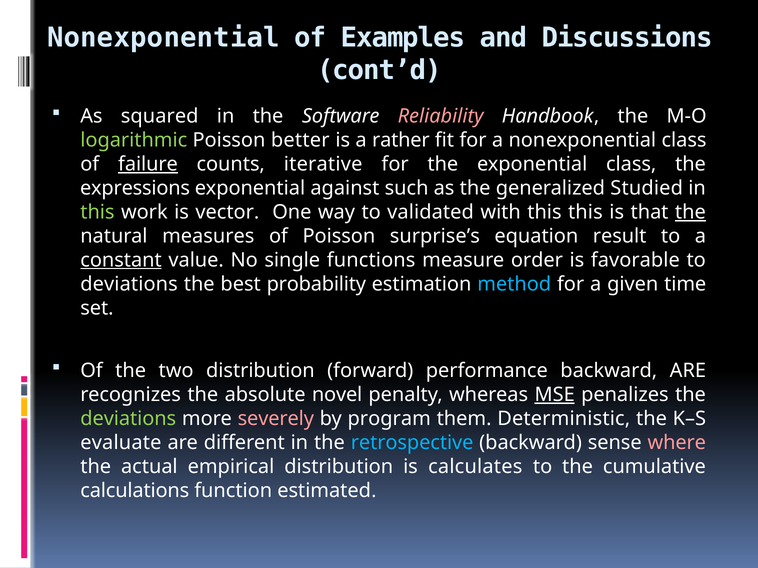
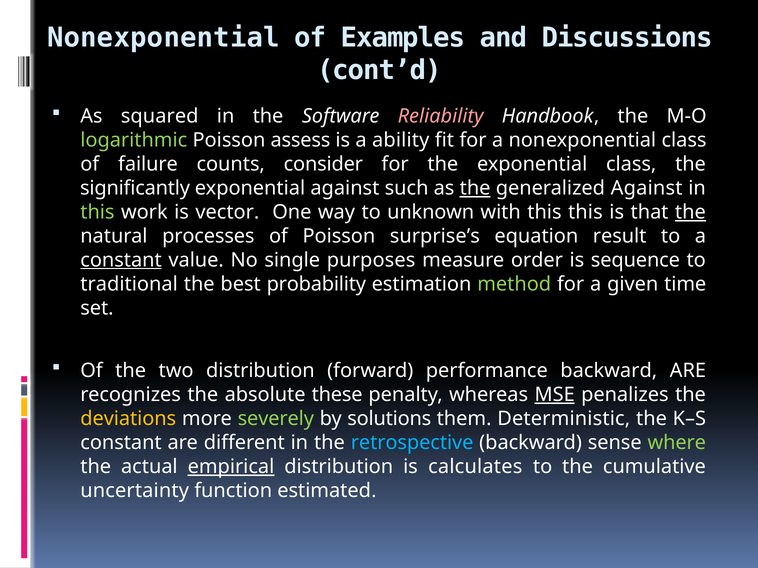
better: better -> assess (300, 140)
rather: rather -> ability (401, 140)
failure underline: present -> none (148, 164)
iterative: iterative -> consider (323, 164)
expressions: expressions -> significantly (135, 188)
the underline: none -> present (475, 188)
generalized Studied: Studied -> Against (647, 188)
validated: validated -> unknown (431, 212)
measures: measures -> processes (208, 236)
functions: functions -> purposes (371, 260)
favorable: favorable -> sequence (635, 260)
deviations: deviations -> traditional (129, 284)
method colour: light blue -> light green (514, 284)
novel: novel -> these (337, 395)
deviations colour: light green -> yellow (128, 419)
severely colour: pink -> light green (276, 419)
program: program -> solutions (389, 419)
evaluate: evaluate -> constant (121, 443)
where colour: pink -> light green (677, 443)
empirical underline: none -> present (231, 467)
calculations: calculations -> uncertainty (135, 491)
